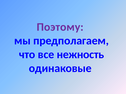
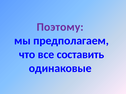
нежность: нежность -> составить (80, 55)
